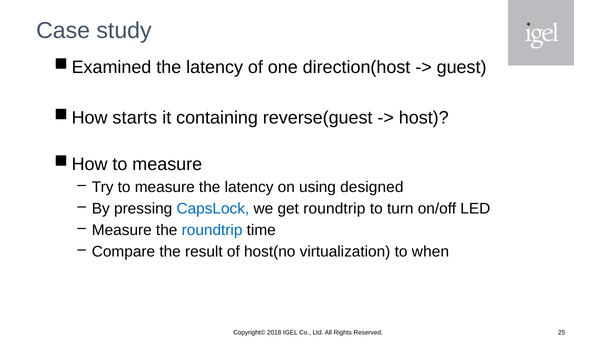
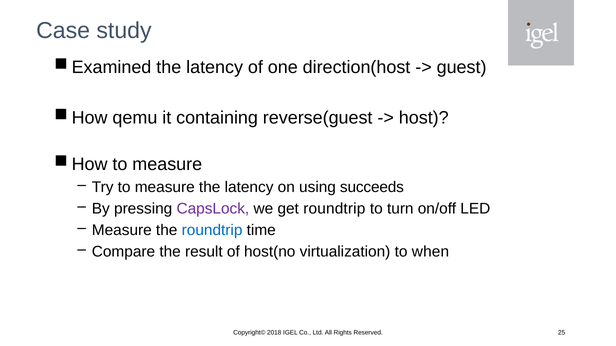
starts: starts -> qemu (135, 118)
designed: designed -> succeeds (372, 188)
CapsLock colour: blue -> purple (213, 209)
